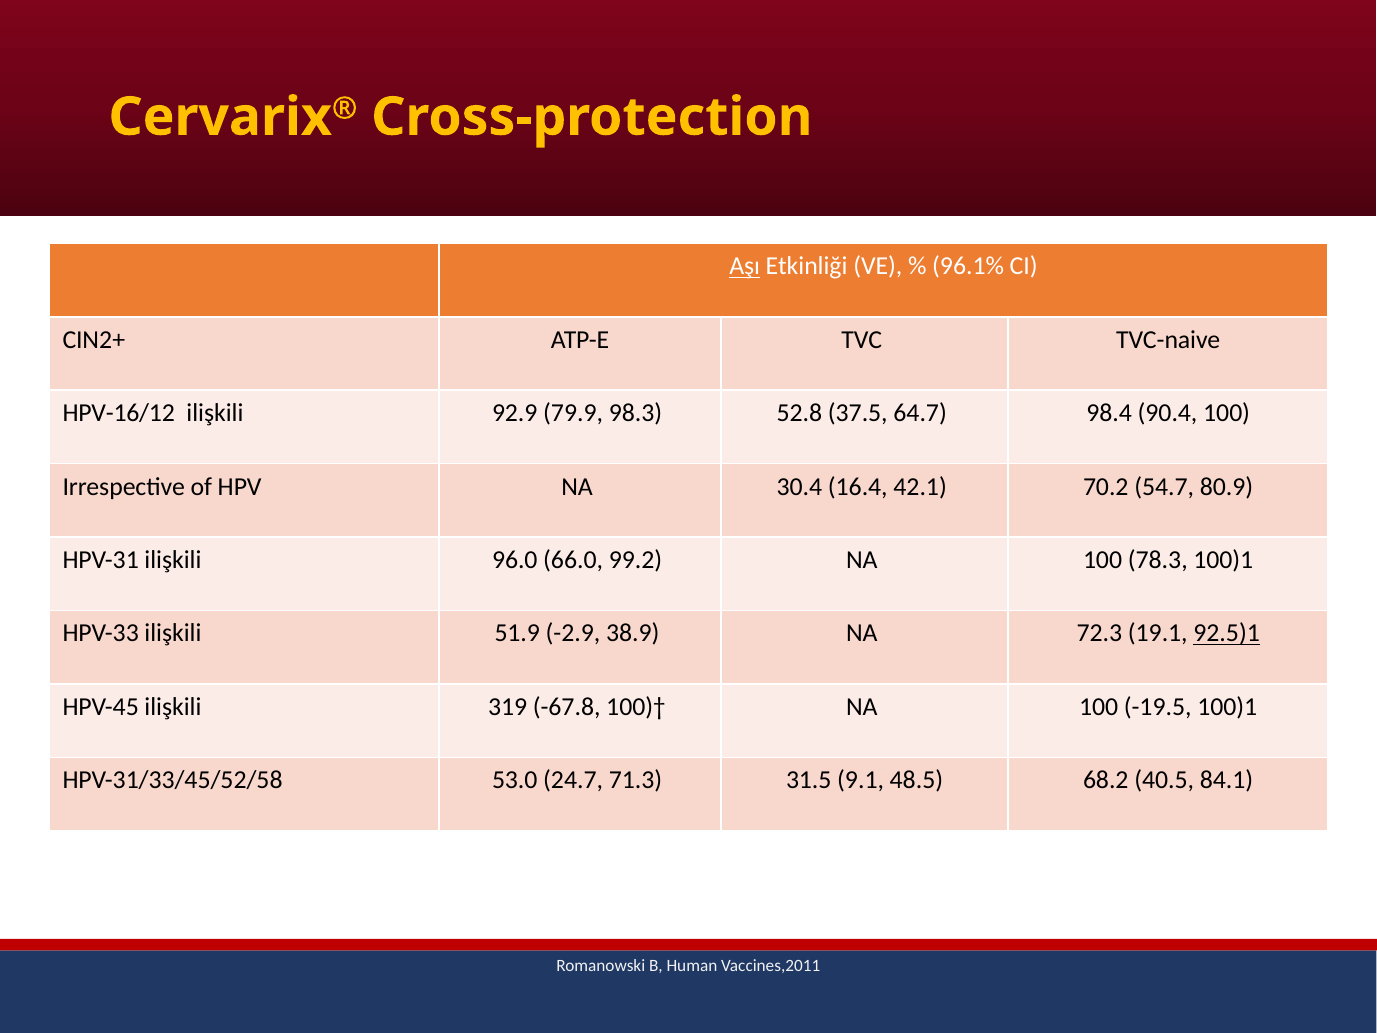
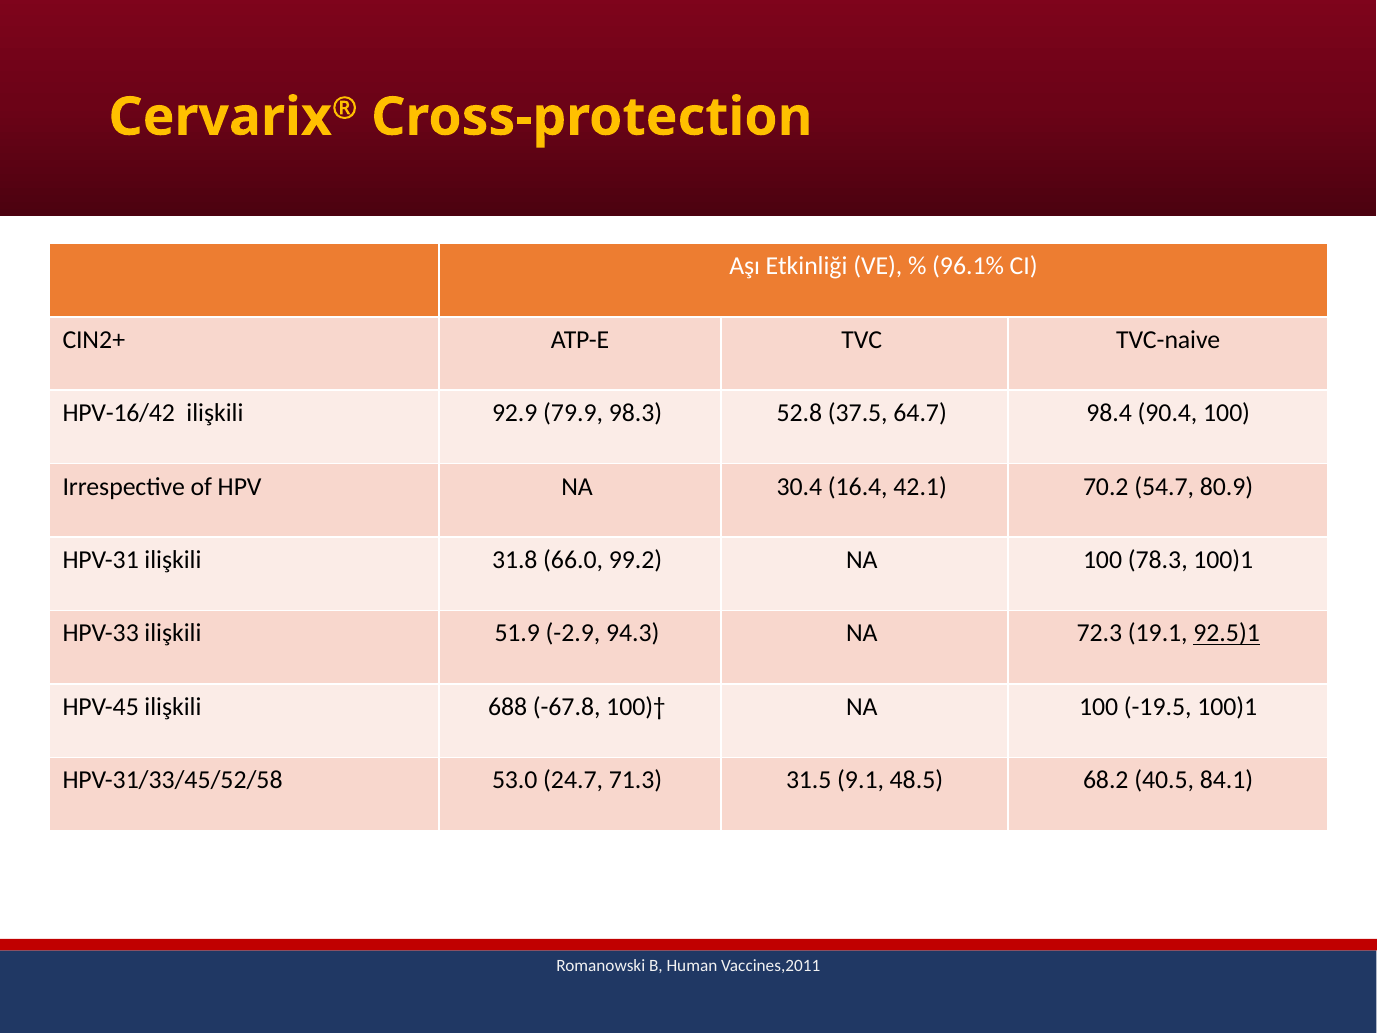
Aşı underline: present -> none (745, 266)
HPV-16/12: HPV-16/12 -> HPV-16/42 (119, 413)
96.0: 96.0 -> 31.8 (515, 560)
38.9: 38.9 -> 94.3 (633, 633)
319: 319 -> 688 (508, 707)
